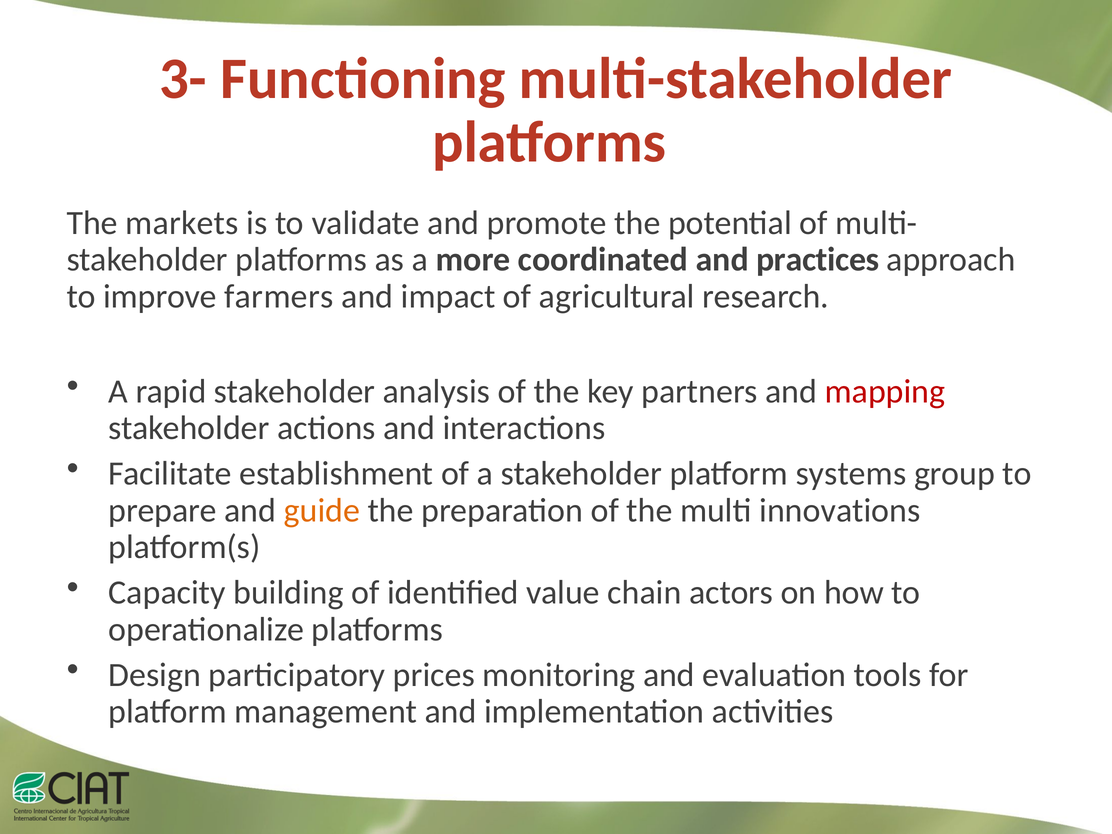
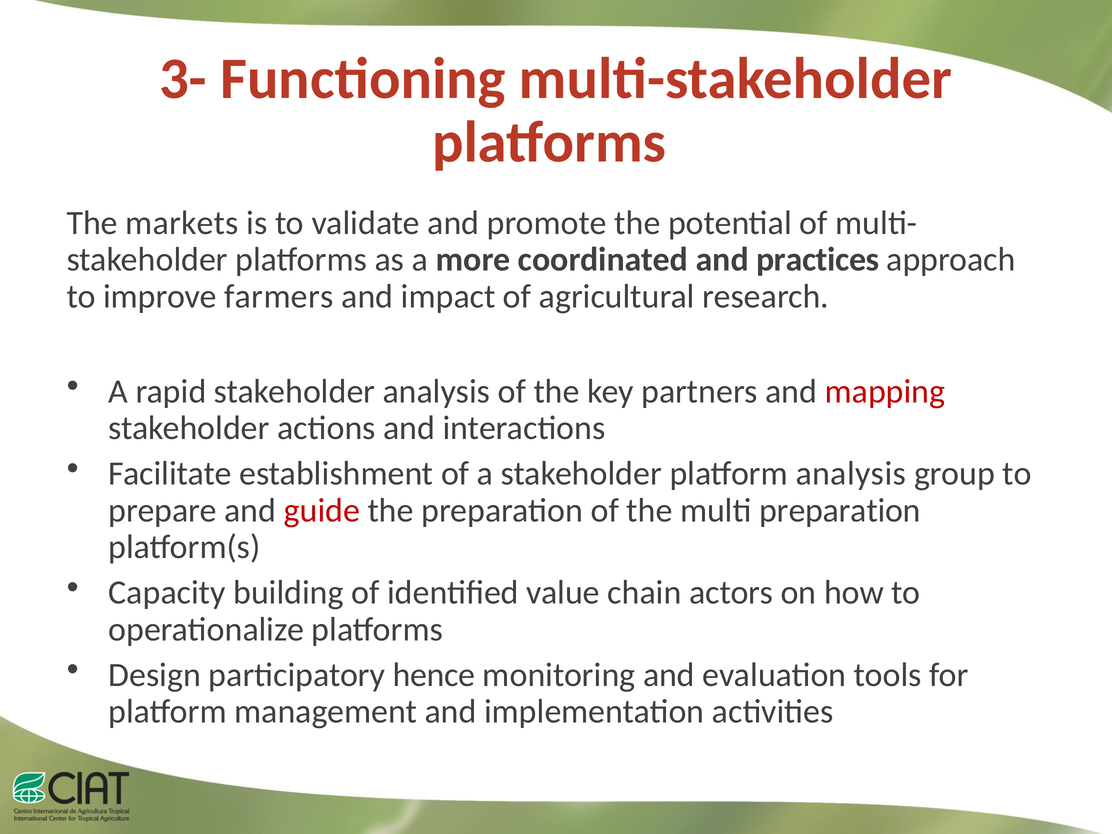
platform systems: systems -> analysis (851, 474)
guide colour: orange -> red (322, 510)
multi innovations: innovations -> preparation (840, 510)
prices: prices -> hence (434, 675)
